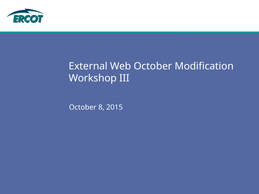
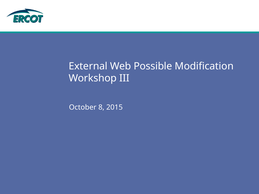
Web October: October -> Possible (153, 66)
